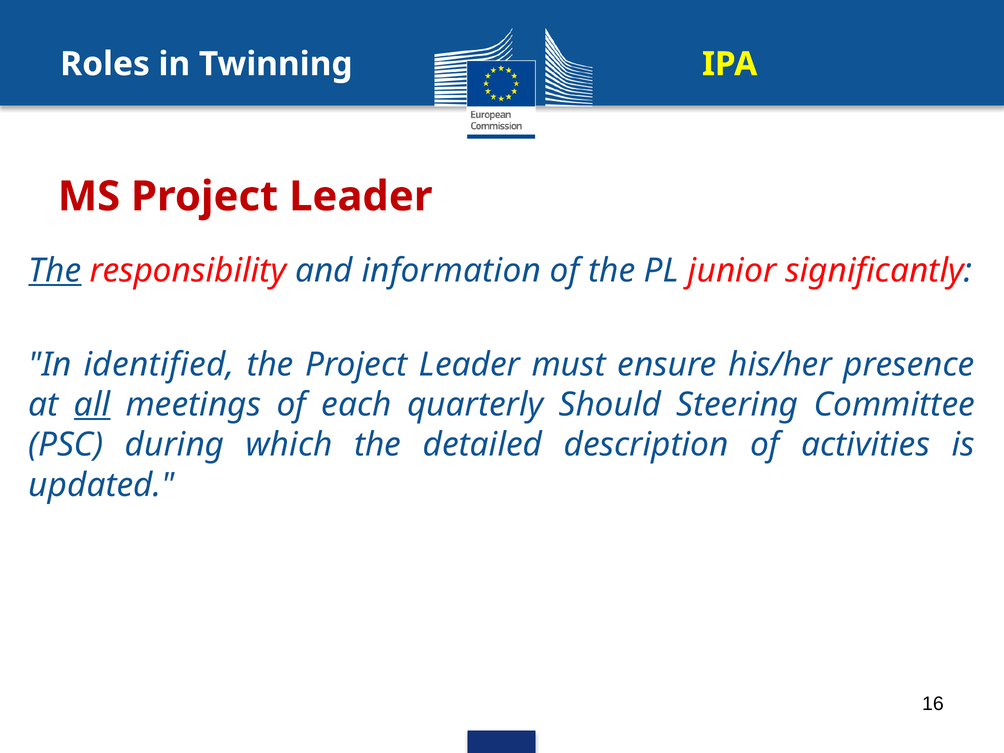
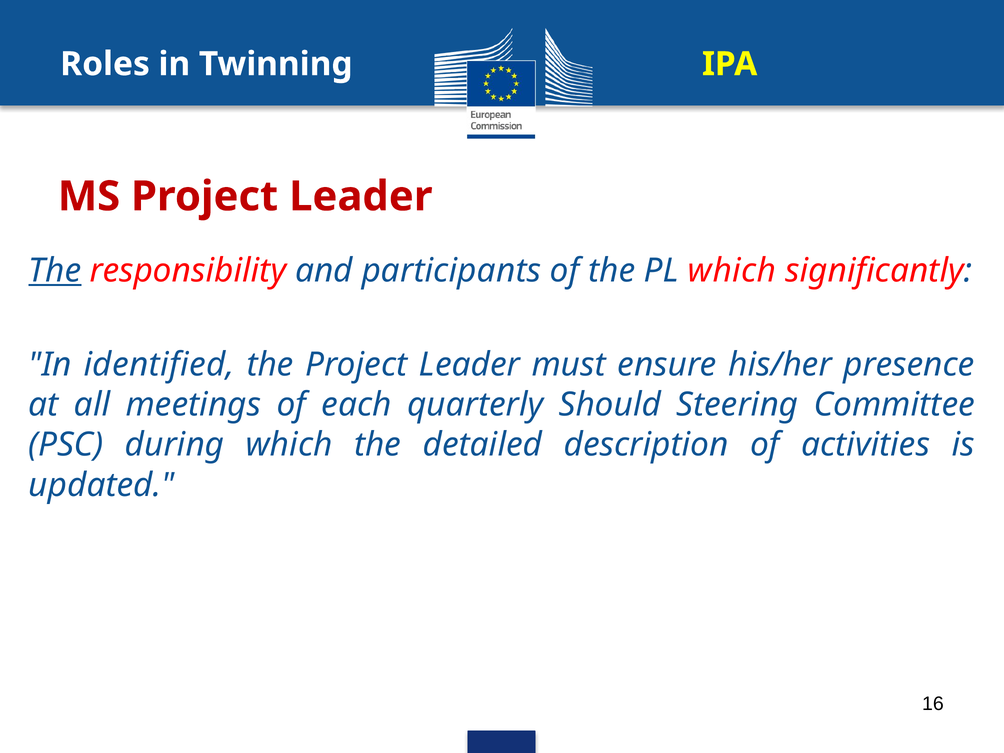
information: information -> participants (451, 271)
PL junior: junior -> which (732, 271)
all underline: present -> none (92, 405)
